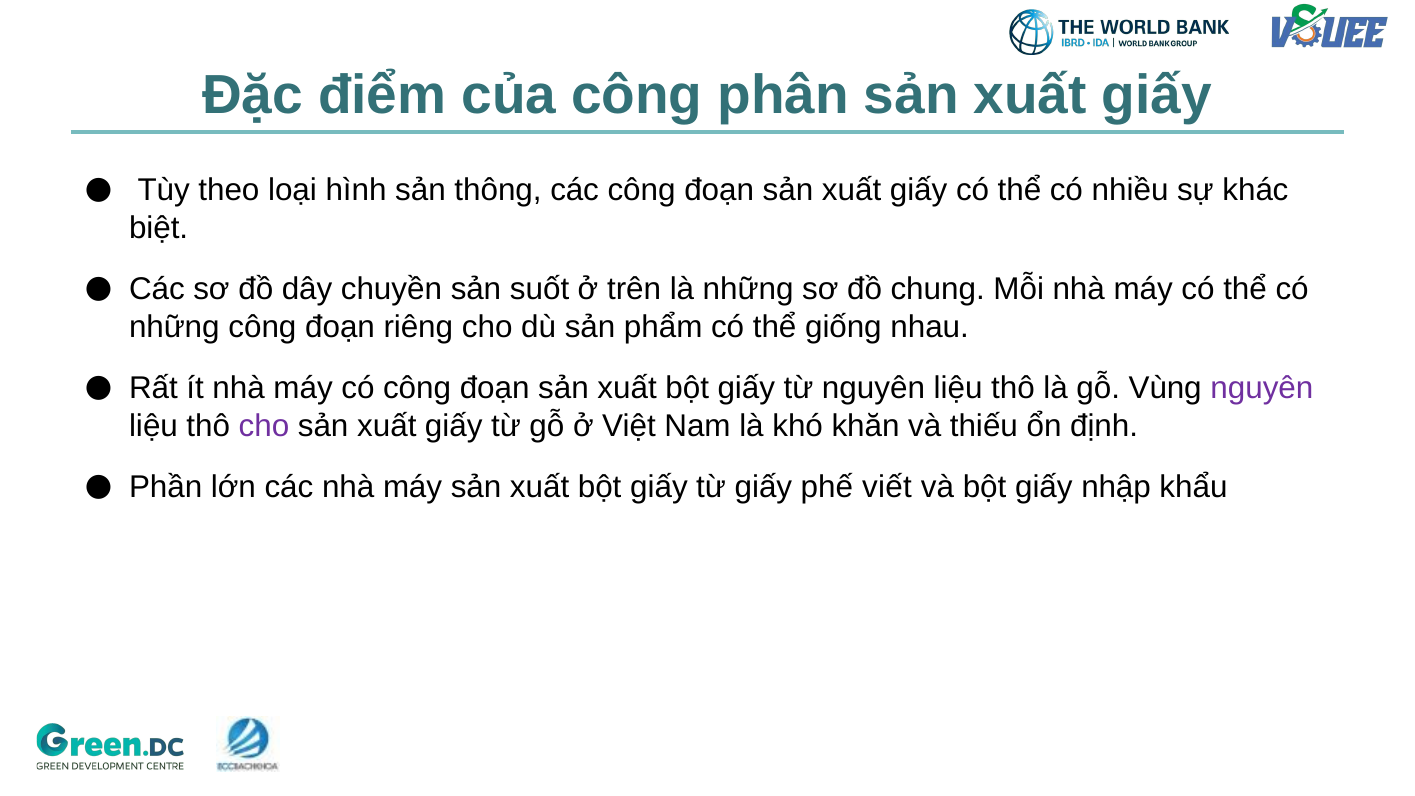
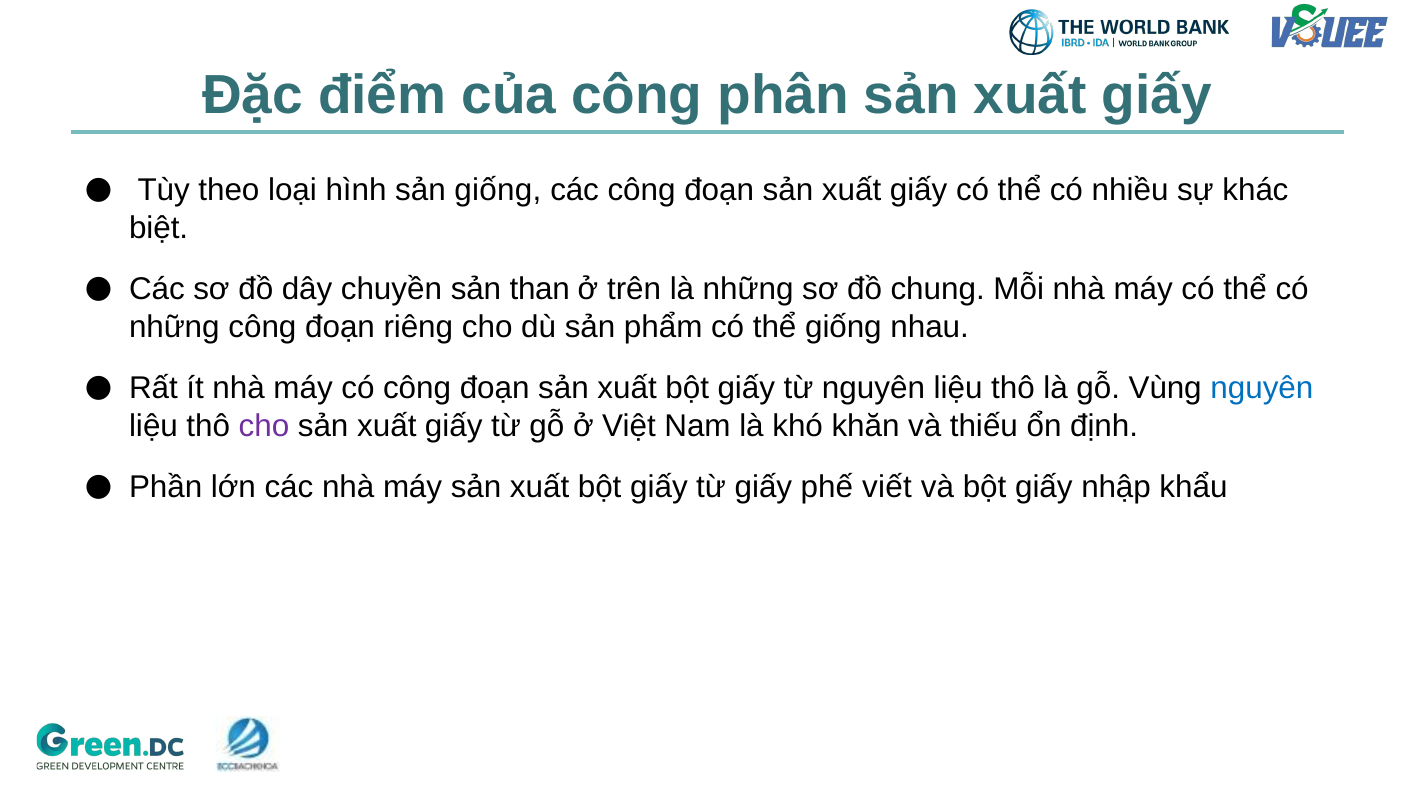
sản thông: thông -> giống (498, 190)
suốt: suốt -> than (540, 289)
nguyên colour: purple -> blue (1262, 388)
